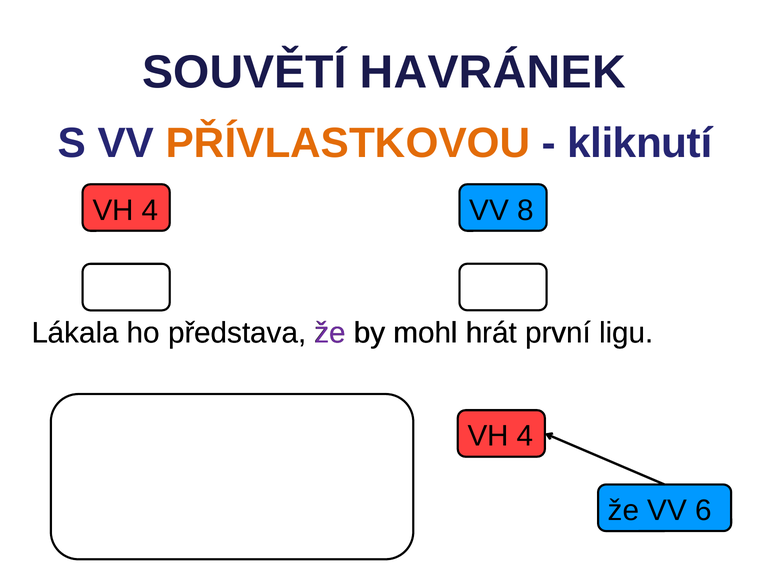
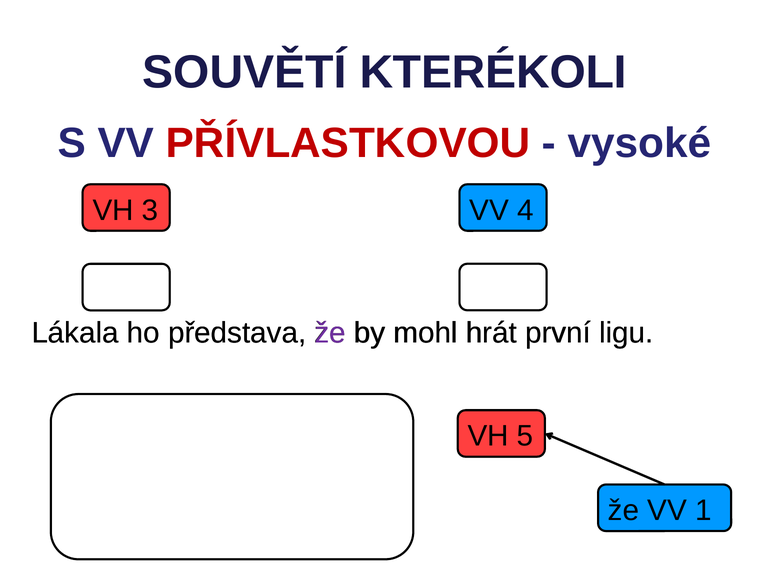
HAVRÁNEK: HAVRÁNEK -> KTERÉKOLI (493, 72)
PŘÍVLASTKOVOU colour: orange -> red (348, 143)
kliknutí: kliknutí -> vysoké (640, 143)
4: 4 -> 3 (150, 210)
8: 8 -> 4 (525, 210)
4: 4 -> 5 (525, 436)
6: 6 -> 1 (703, 511)
